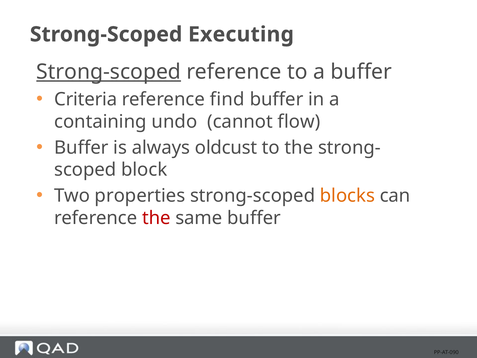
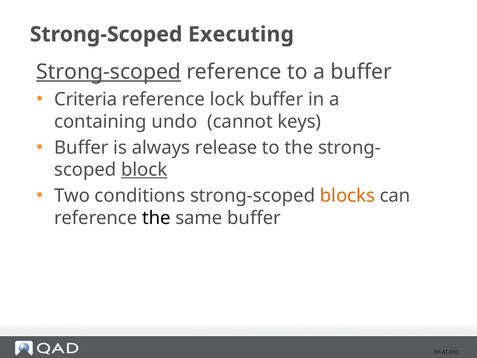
find: find -> lock (227, 99)
flow: flow -> keys (299, 121)
oldcust: oldcust -> release (226, 147)
block underline: none -> present (144, 170)
properties: properties -> conditions (140, 196)
the colour: red -> black (156, 218)
